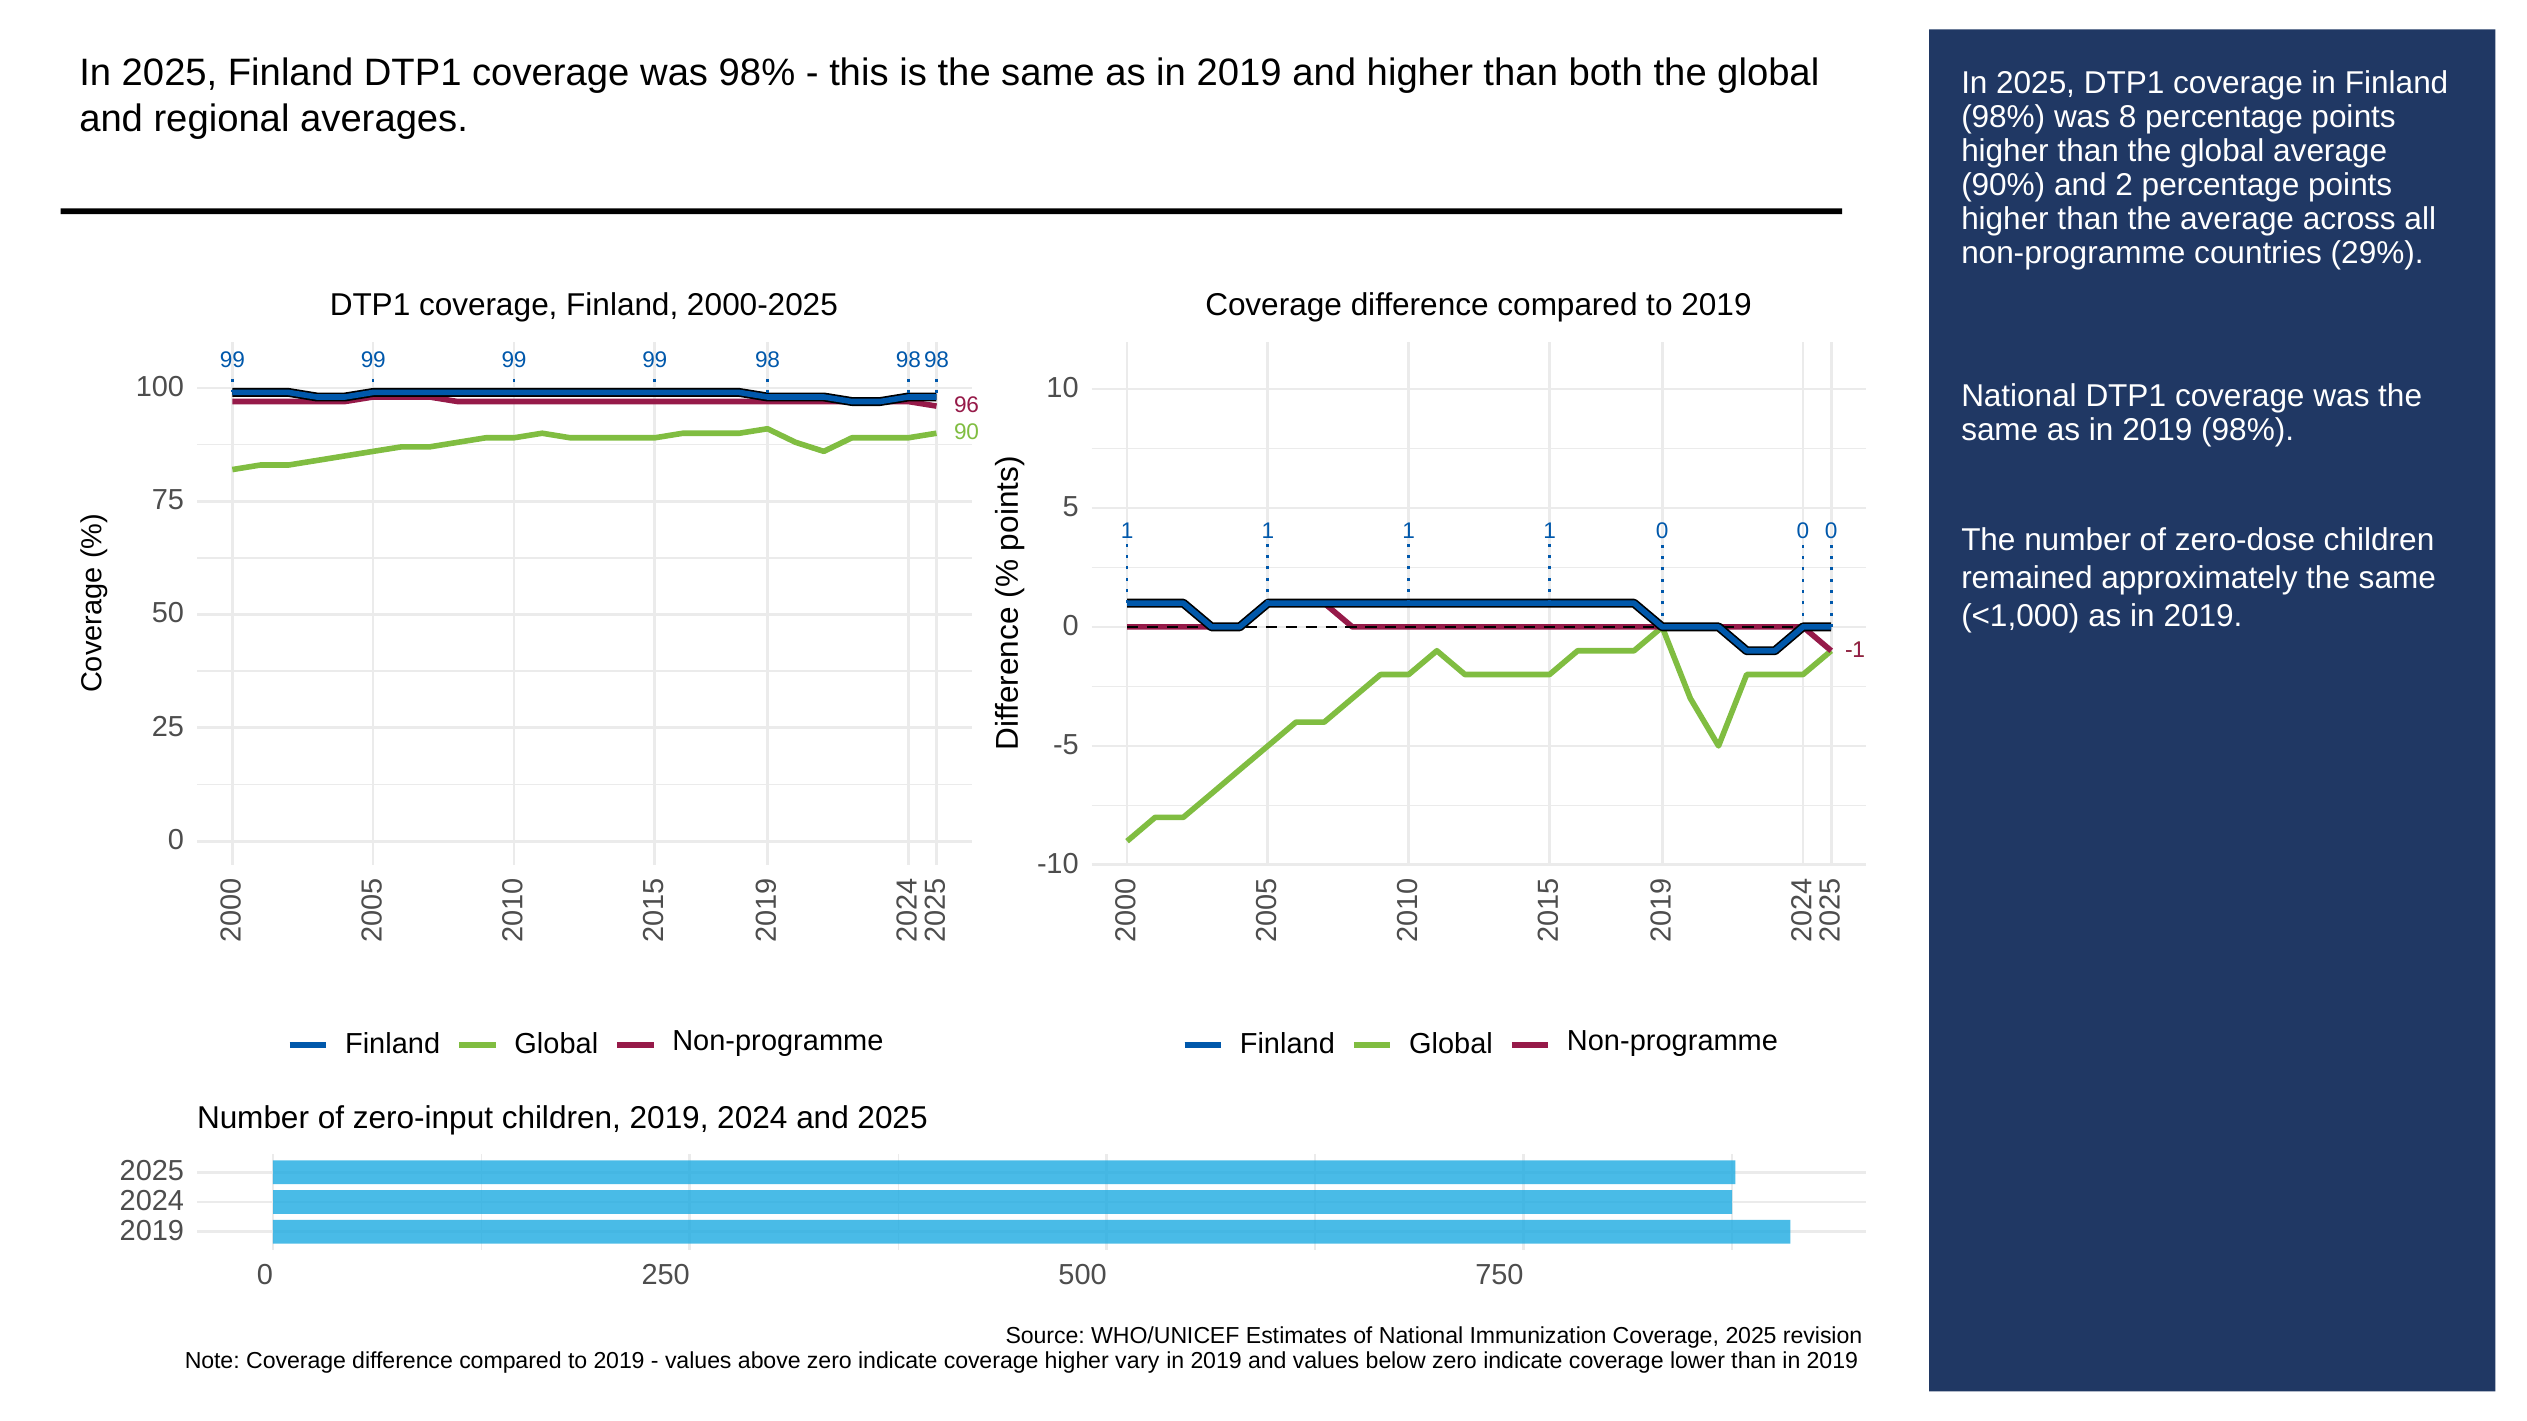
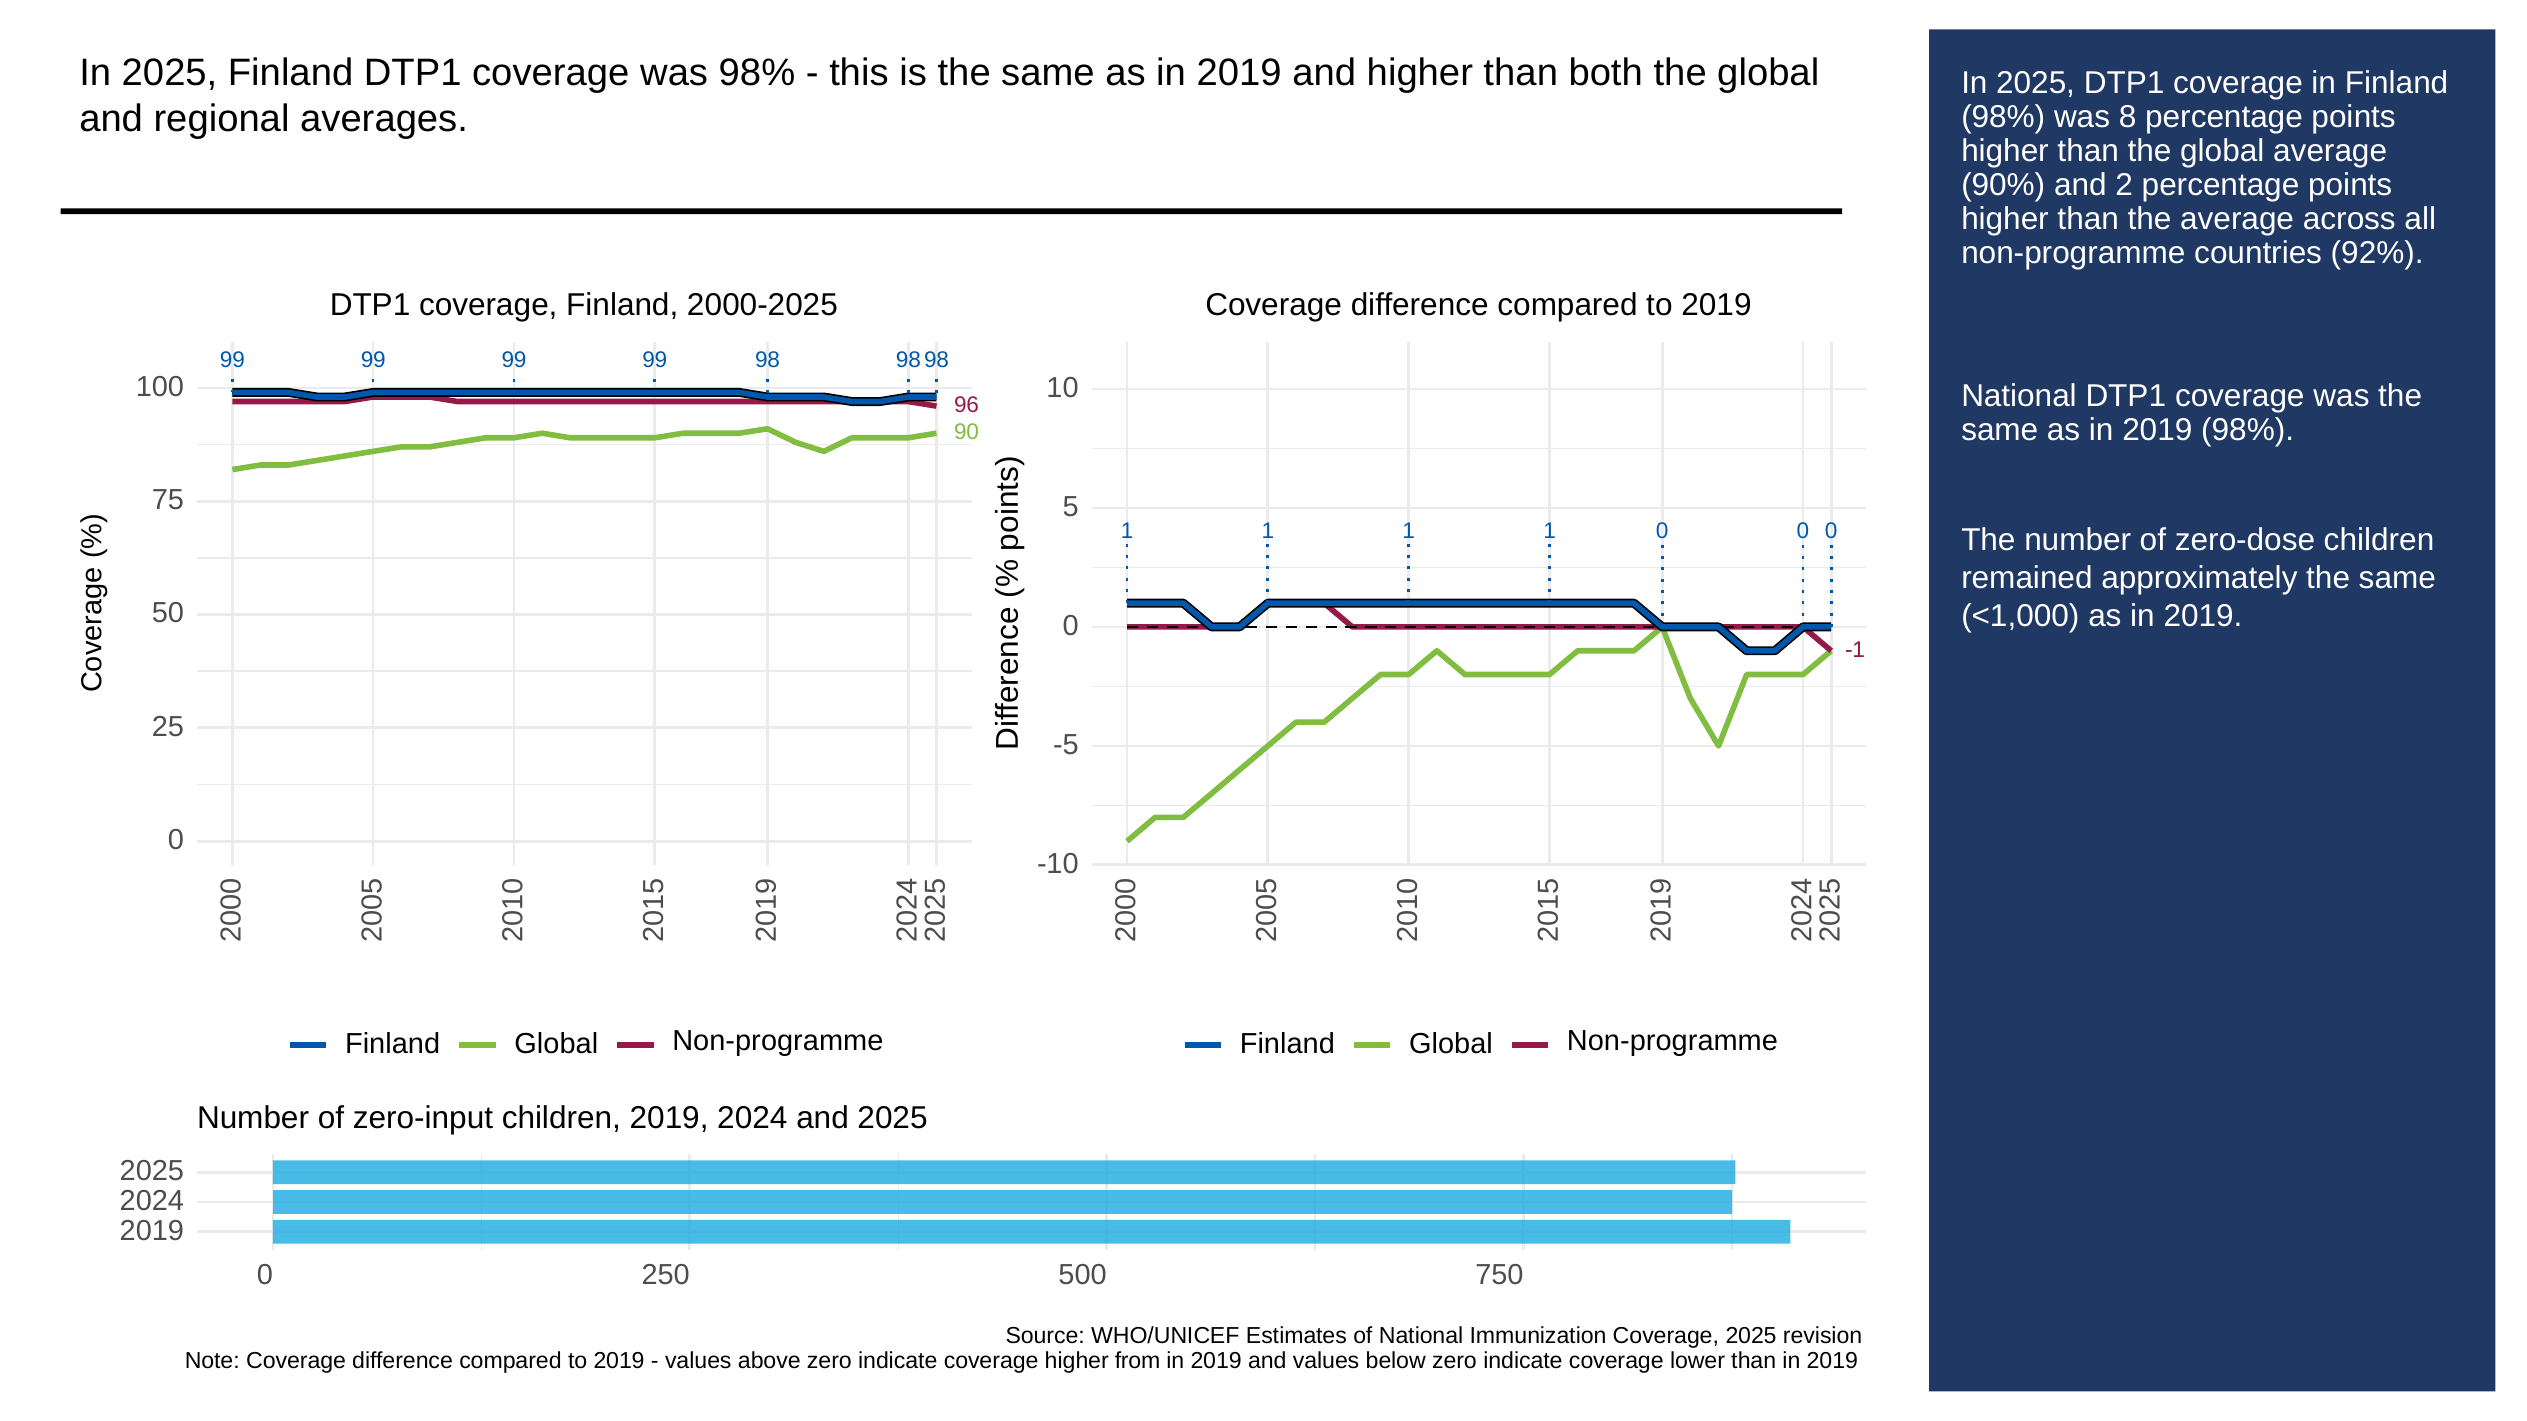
29%: 29% -> 92% (2377, 254)
vary: vary -> from (1138, 1361)
